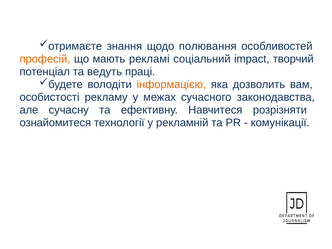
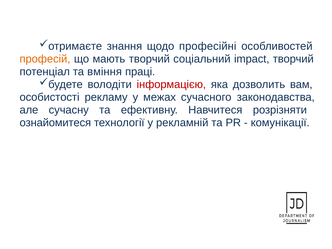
полювання: полювання -> професійні (208, 46)
мають рекламі: рекламі -> творчий (149, 59)
ведуть: ведуть -> вміння (105, 72)
інформацією colour: orange -> red (171, 84)
